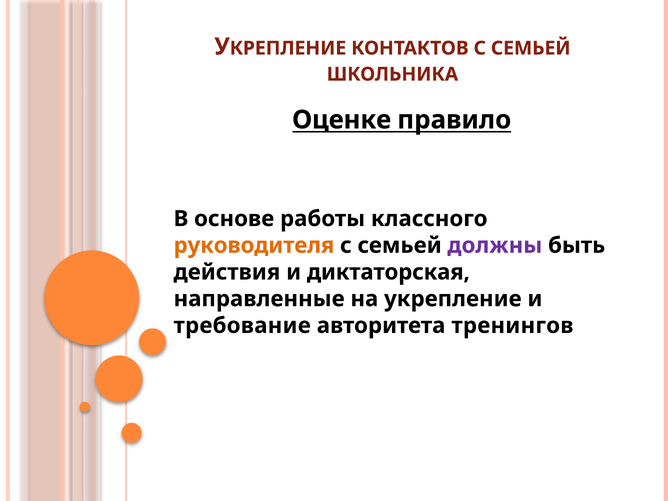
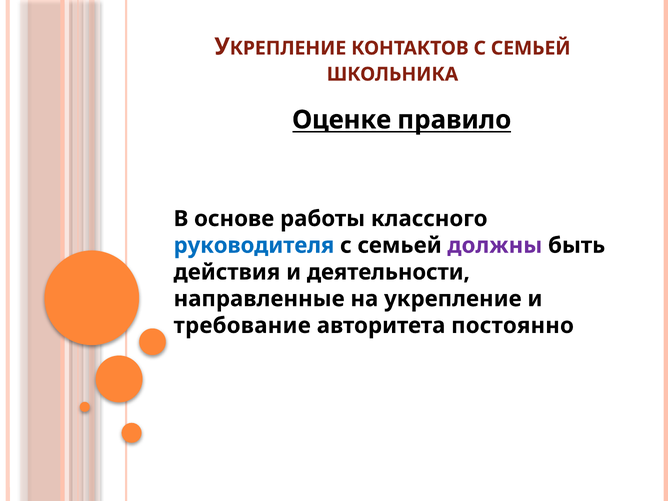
руководителя colour: orange -> blue (254, 245)
диктаторская: диктаторская -> деятельности (388, 272)
тренингов: тренингов -> постоянно (513, 326)
